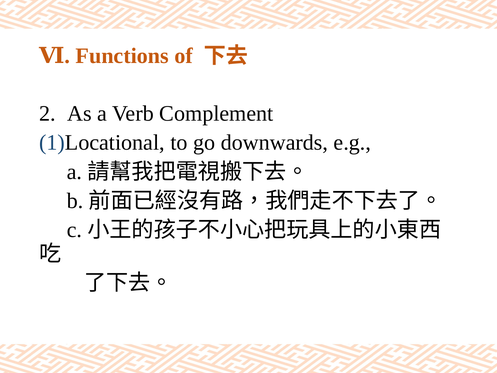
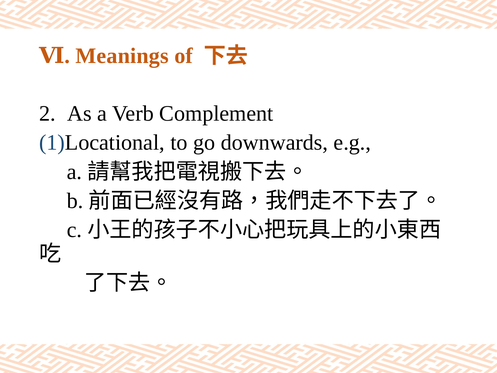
Functions: Functions -> Meanings (122, 56)
